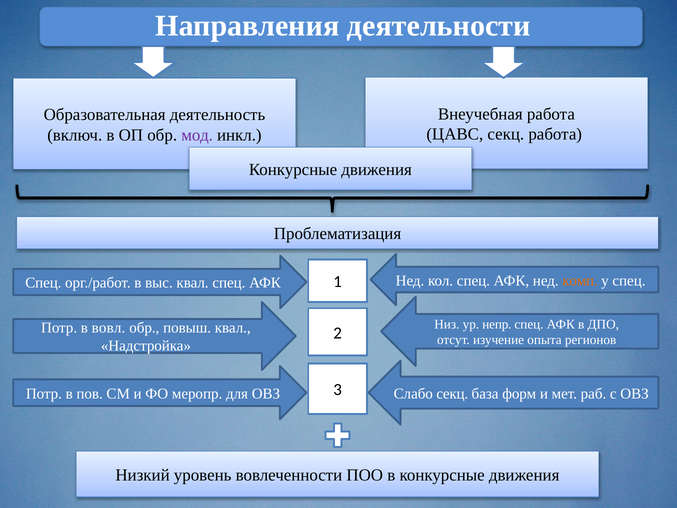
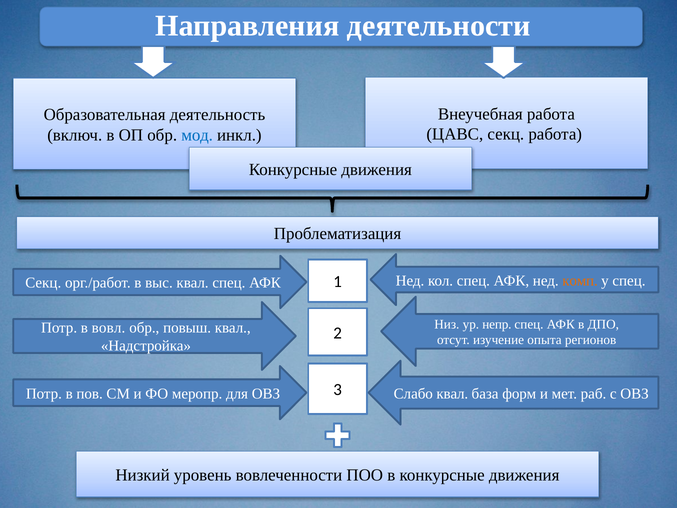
мод colour: purple -> blue (197, 135)
Спец: Спец -> Секц (43, 283)
Слабо секц: секц -> квал (452, 393)
